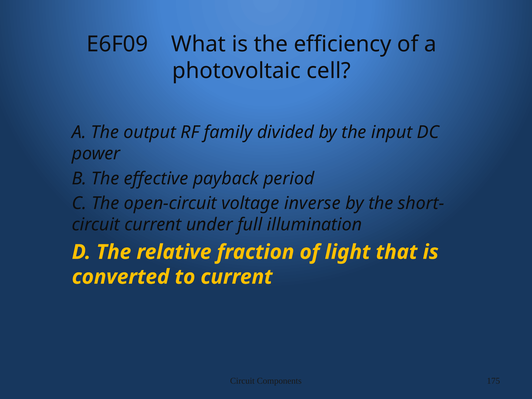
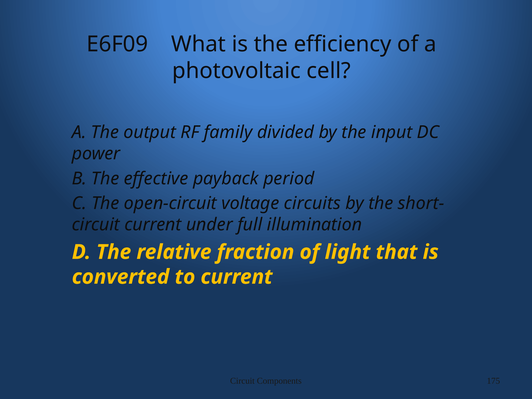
inverse: inverse -> circuits (312, 203)
